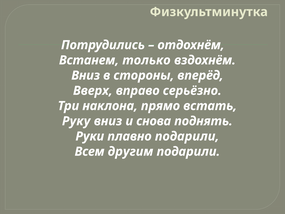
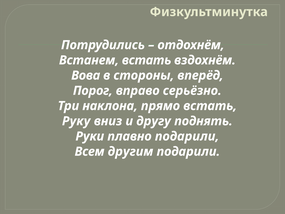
Встанем только: только -> встать (147, 60)
Вниз: Вниз -> Вова (86, 75)
Вверх: Вверх -> Порог (93, 91)
снова: снова -> другу (154, 121)
